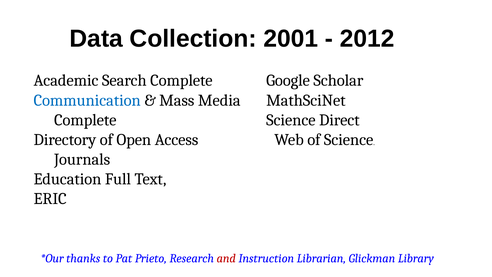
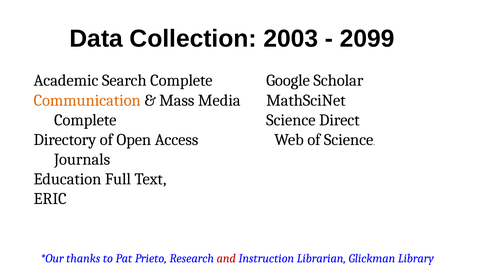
2001: 2001 -> 2003 (291, 39)
2012: 2012 -> 2099 (367, 39)
Communication colour: blue -> orange (87, 100)
